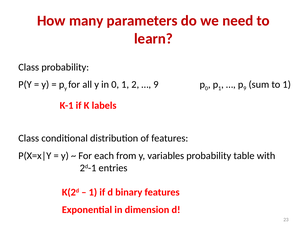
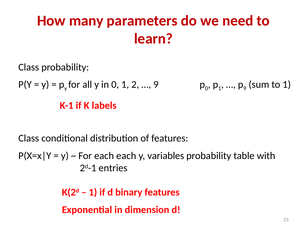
each from: from -> each (126, 156)
